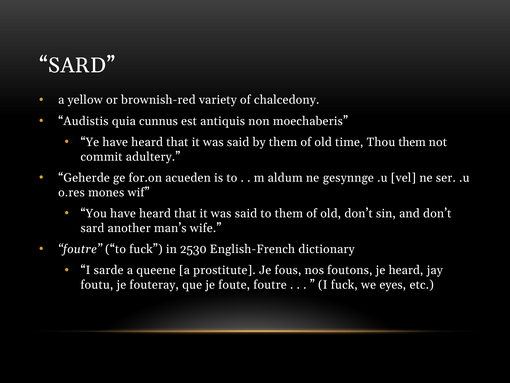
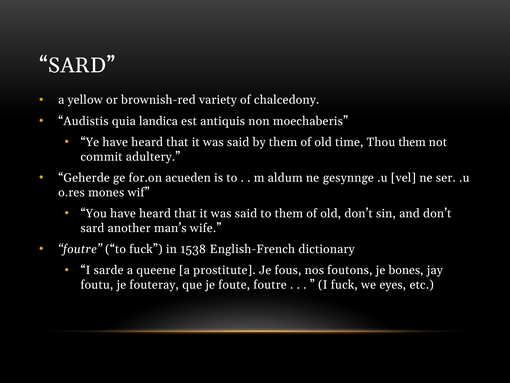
cunnus: cunnus -> landica (158, 121)
2530: 2530 -> 1538 (193, 249)
je heard: heard -> bones (406, 270)
